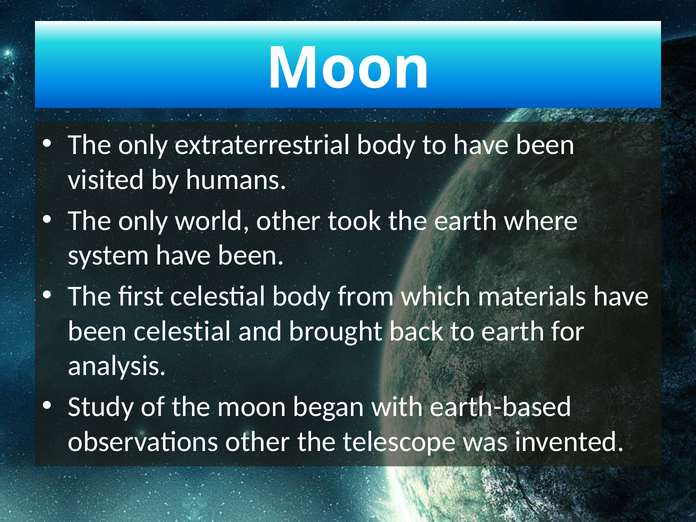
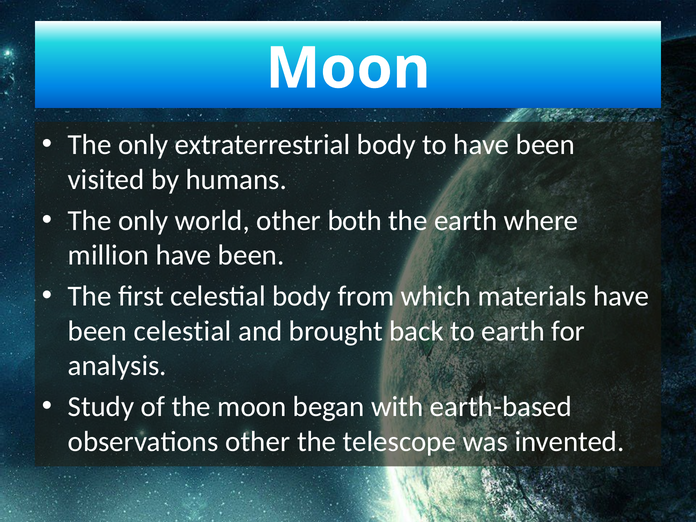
took: took -> both (355, 220)
system: system -> million (108, 255)
